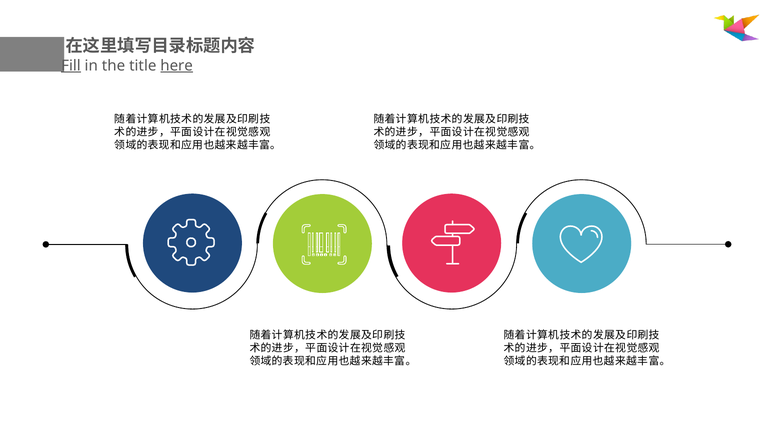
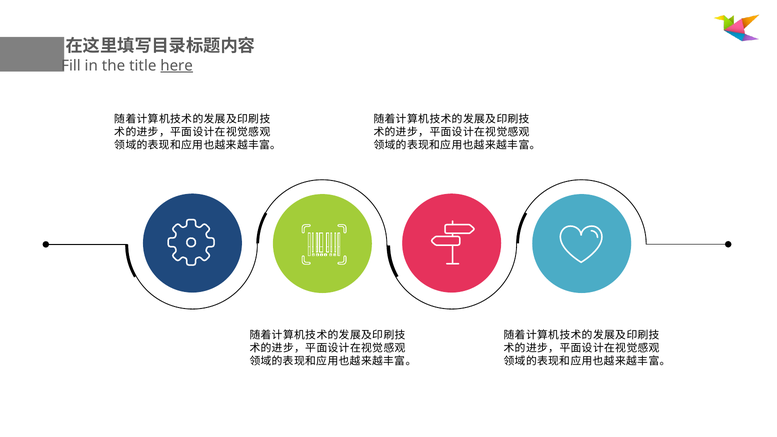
Fill underline: present -> none (71, 66)
